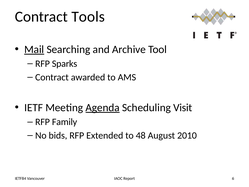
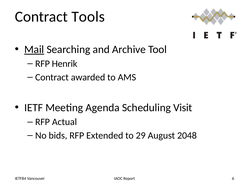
Sparks: Sparks -> Henrik (65, 64)
Agenda underline: present -> none (103, 107)
Family: Family -> Actual (64, 122)
48: 48 -> 29 (141, 135)
2010: 2010 -> 2048 (187, 135)
